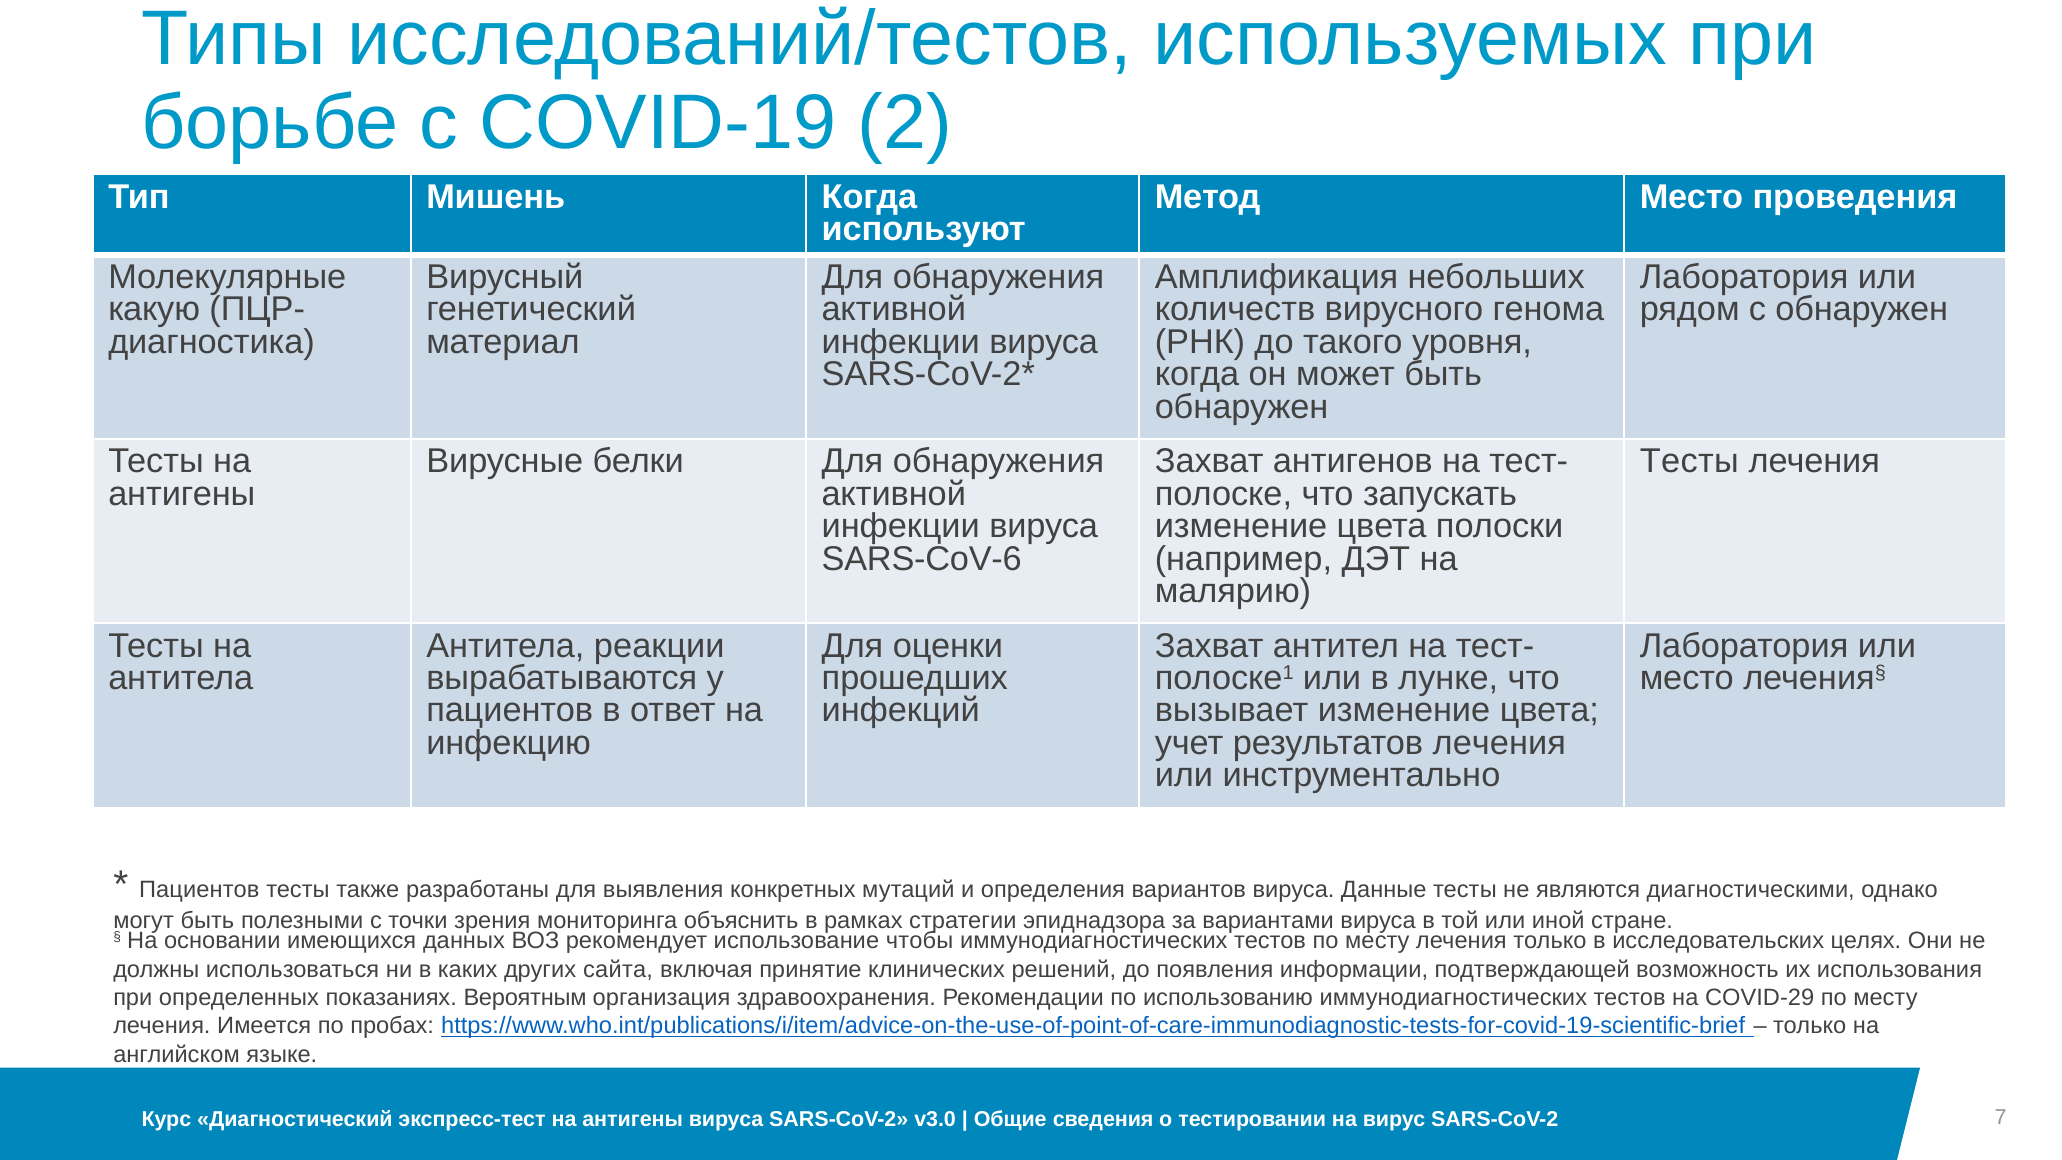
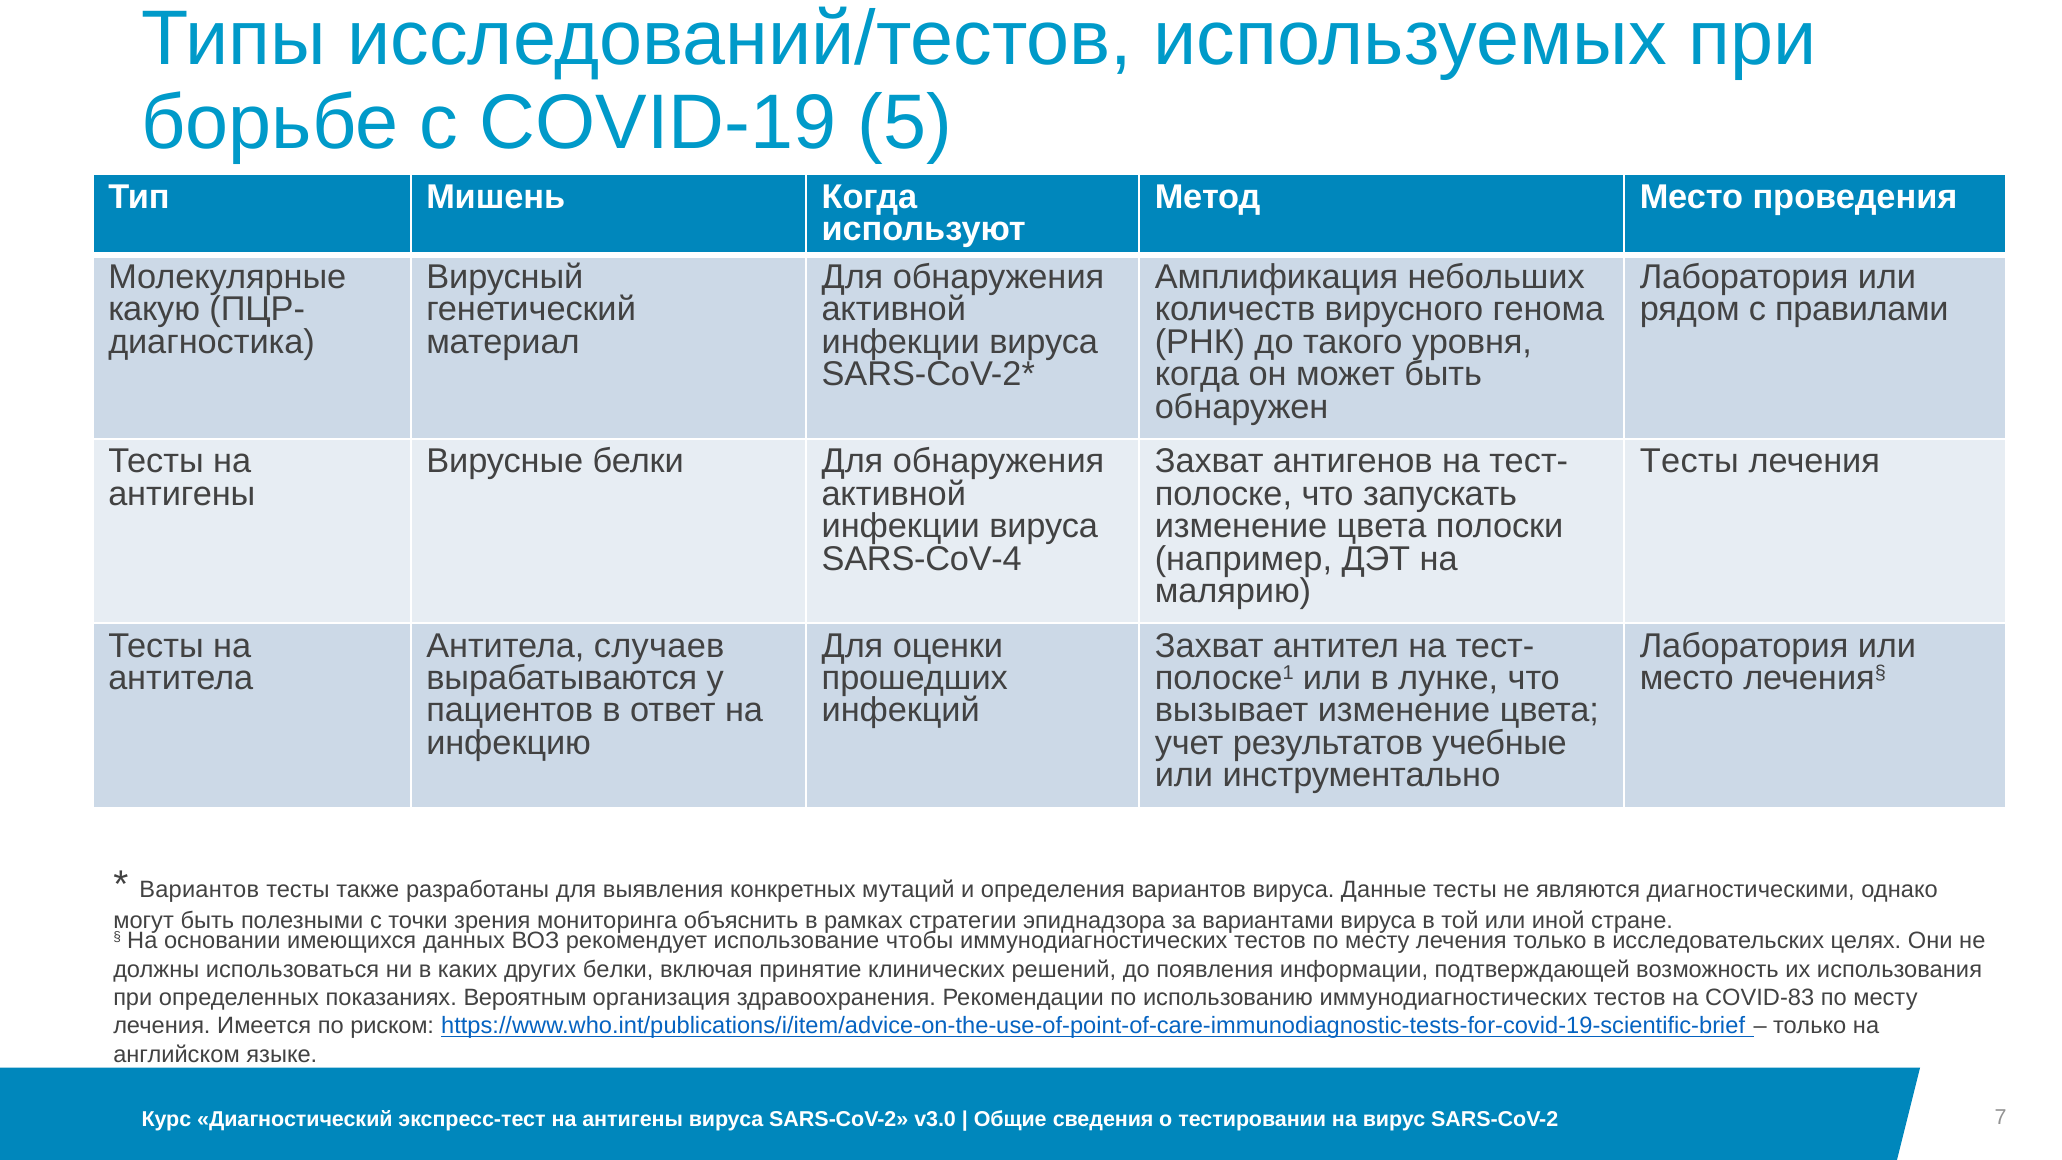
2: 2 -> 5 (905, 123)
с обнаружен: обнаружен -> правилами (1862, 310)
SARS-CoV-6: SARS-CoV-6 -> SARS-CoV-4 (922, 559)
реакции: реакции -> случаев (659, 646)
результатов лечения: лечения -> учебные (1500, 743)
Пациентов: Пациентов -> Вариантов (199, 889)
других сайта: сайта -> белки (618, 969)
COVID-29: COVID-29 -> COVID-83 (1760, 997)
пробах: пробах -> риском (392, 1026)
